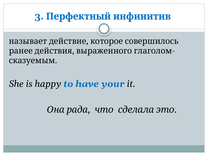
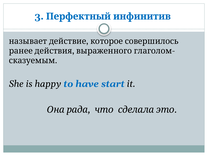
your: your -> start (113, 84)
